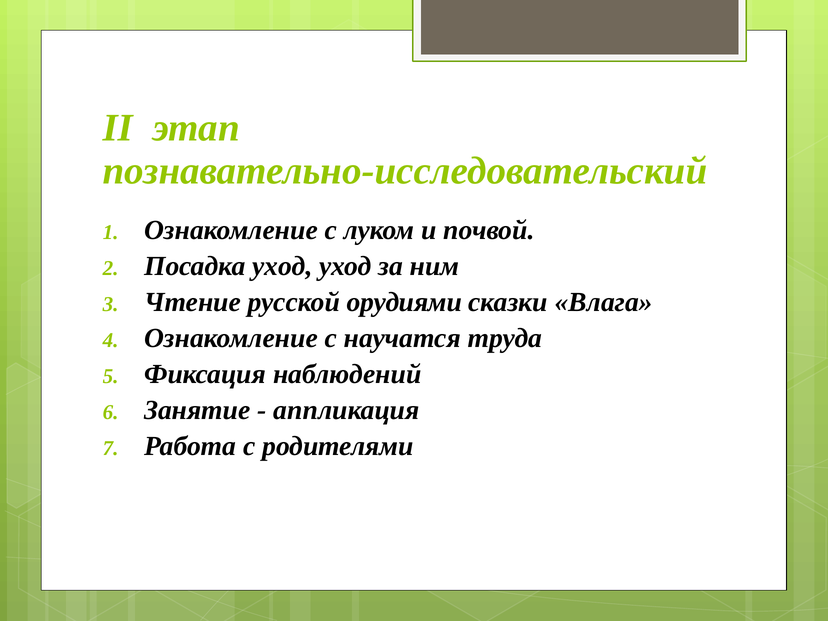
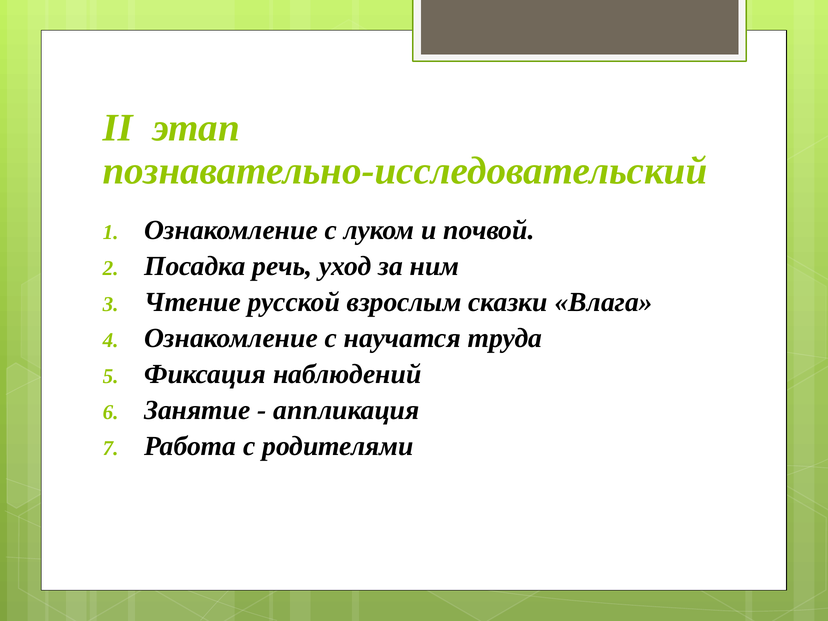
Посадка уход: уход -> речь (282, 266)
орудиями: орудиями -> взрослым (404, 302)
